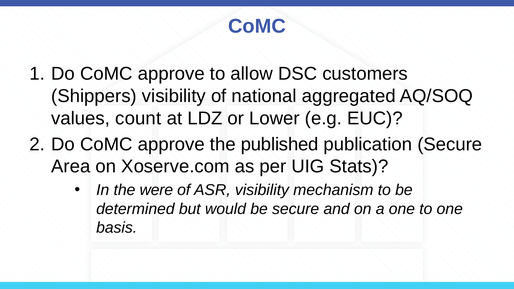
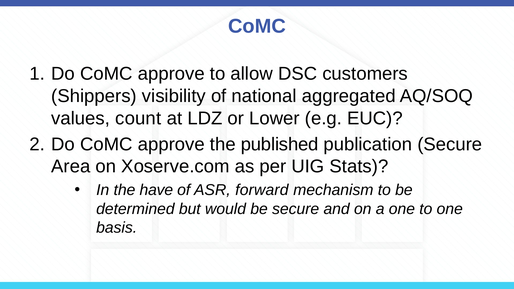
were: were -> have (156, 190)
ASR visibility: visibility -> forward (262, 190)
